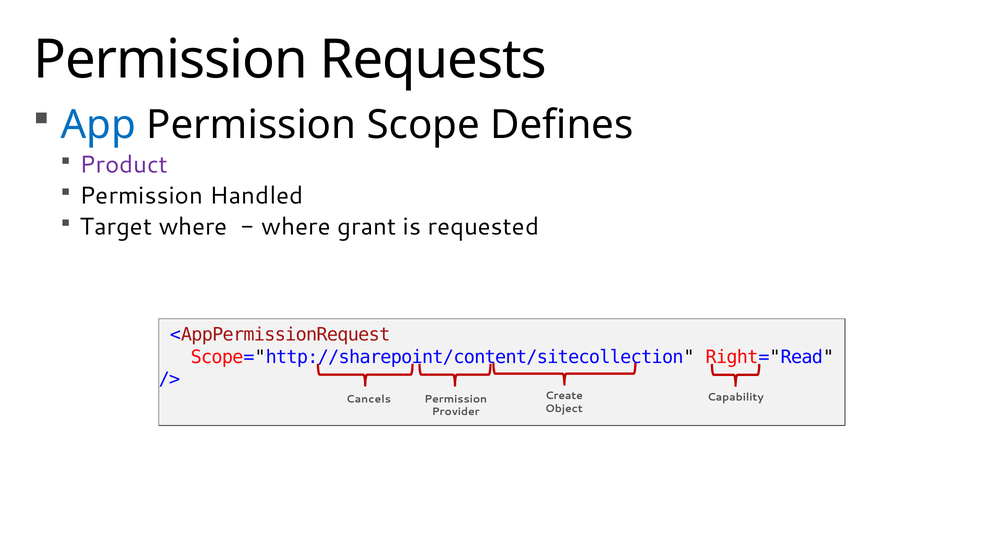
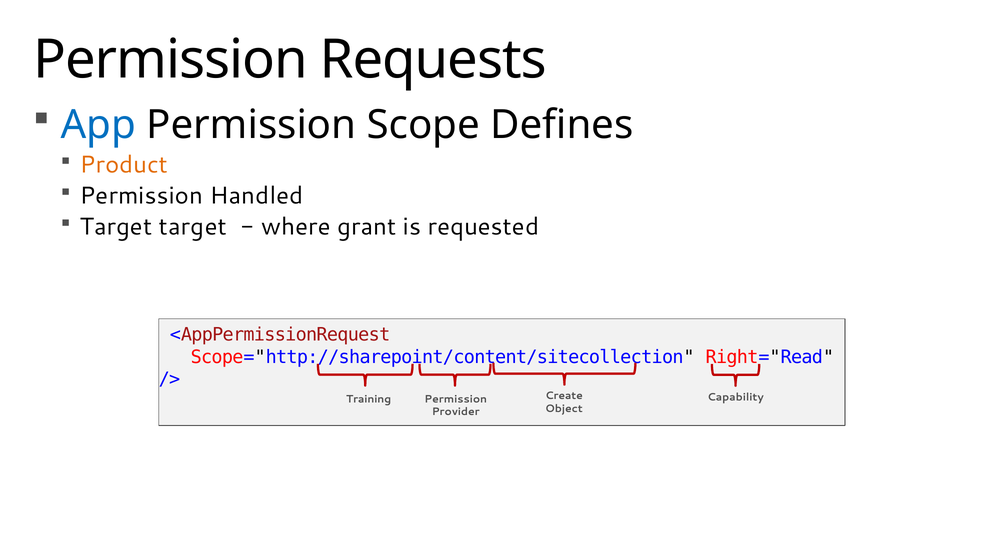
Product colour: purple -> orange (124, 165)
Target where: where -> target (193, 227)
Cancels: Cancels -> Training (369, 399)
